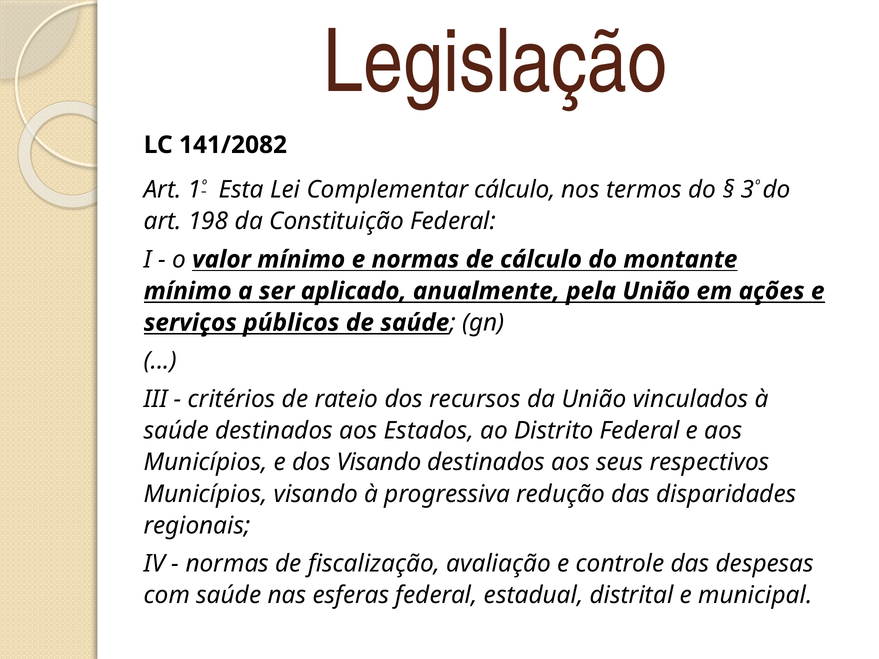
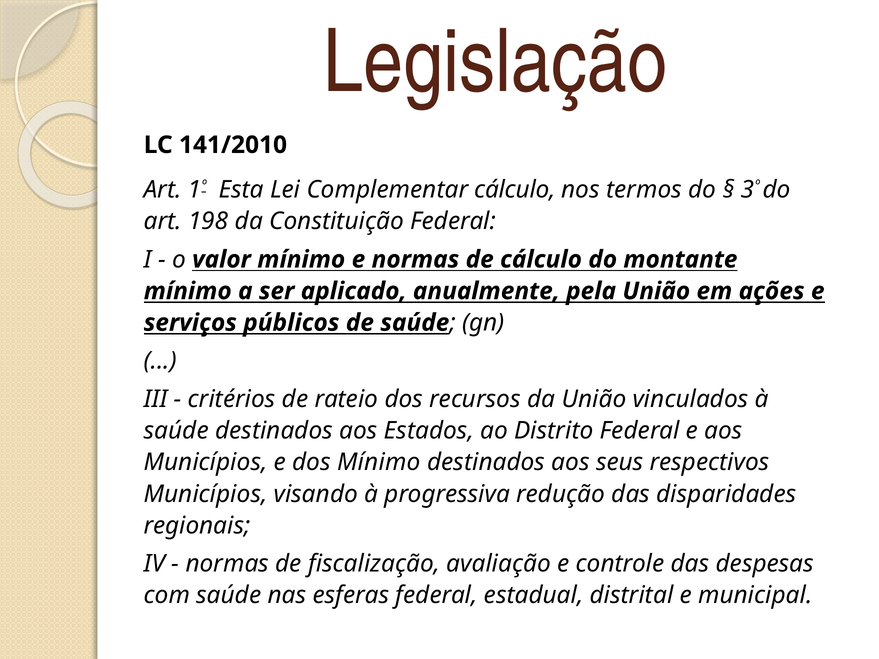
141/2082: 141/2082 -> 141/2010 (233, 145)
dos Visando: Visando -> Mínimo (379, 463)
